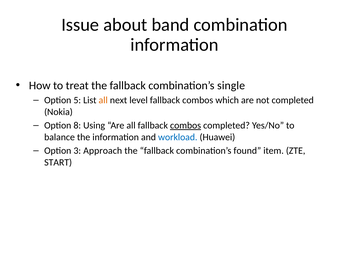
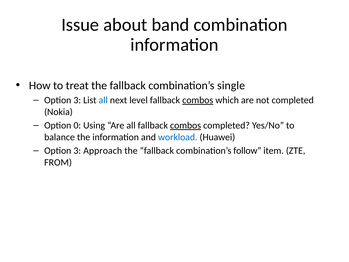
5: 5 -> 3 (77, 100)
all colour: orange -> blue (103, 100)
combos underline: none -> present (198, 100)
8: 8 -> 0 (77, 125)
found: found -> follow (247, 151)
START: START -> FROM (58, 162)
